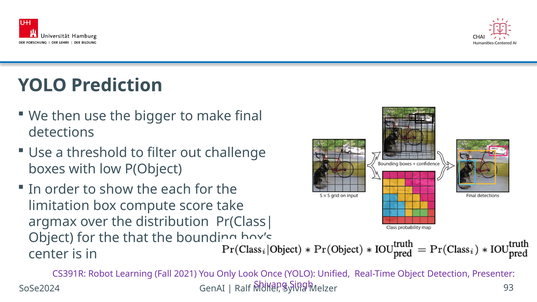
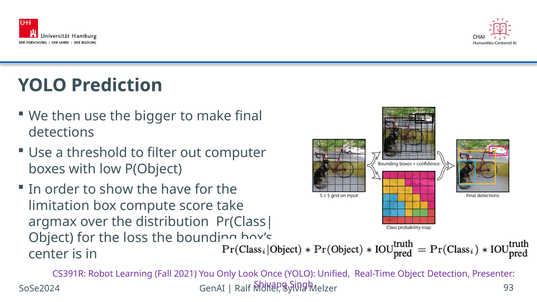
challenge: challenge -> computer (235, 153)
each: each -> have (176, 190)
that: that -> loss (136, 238)
